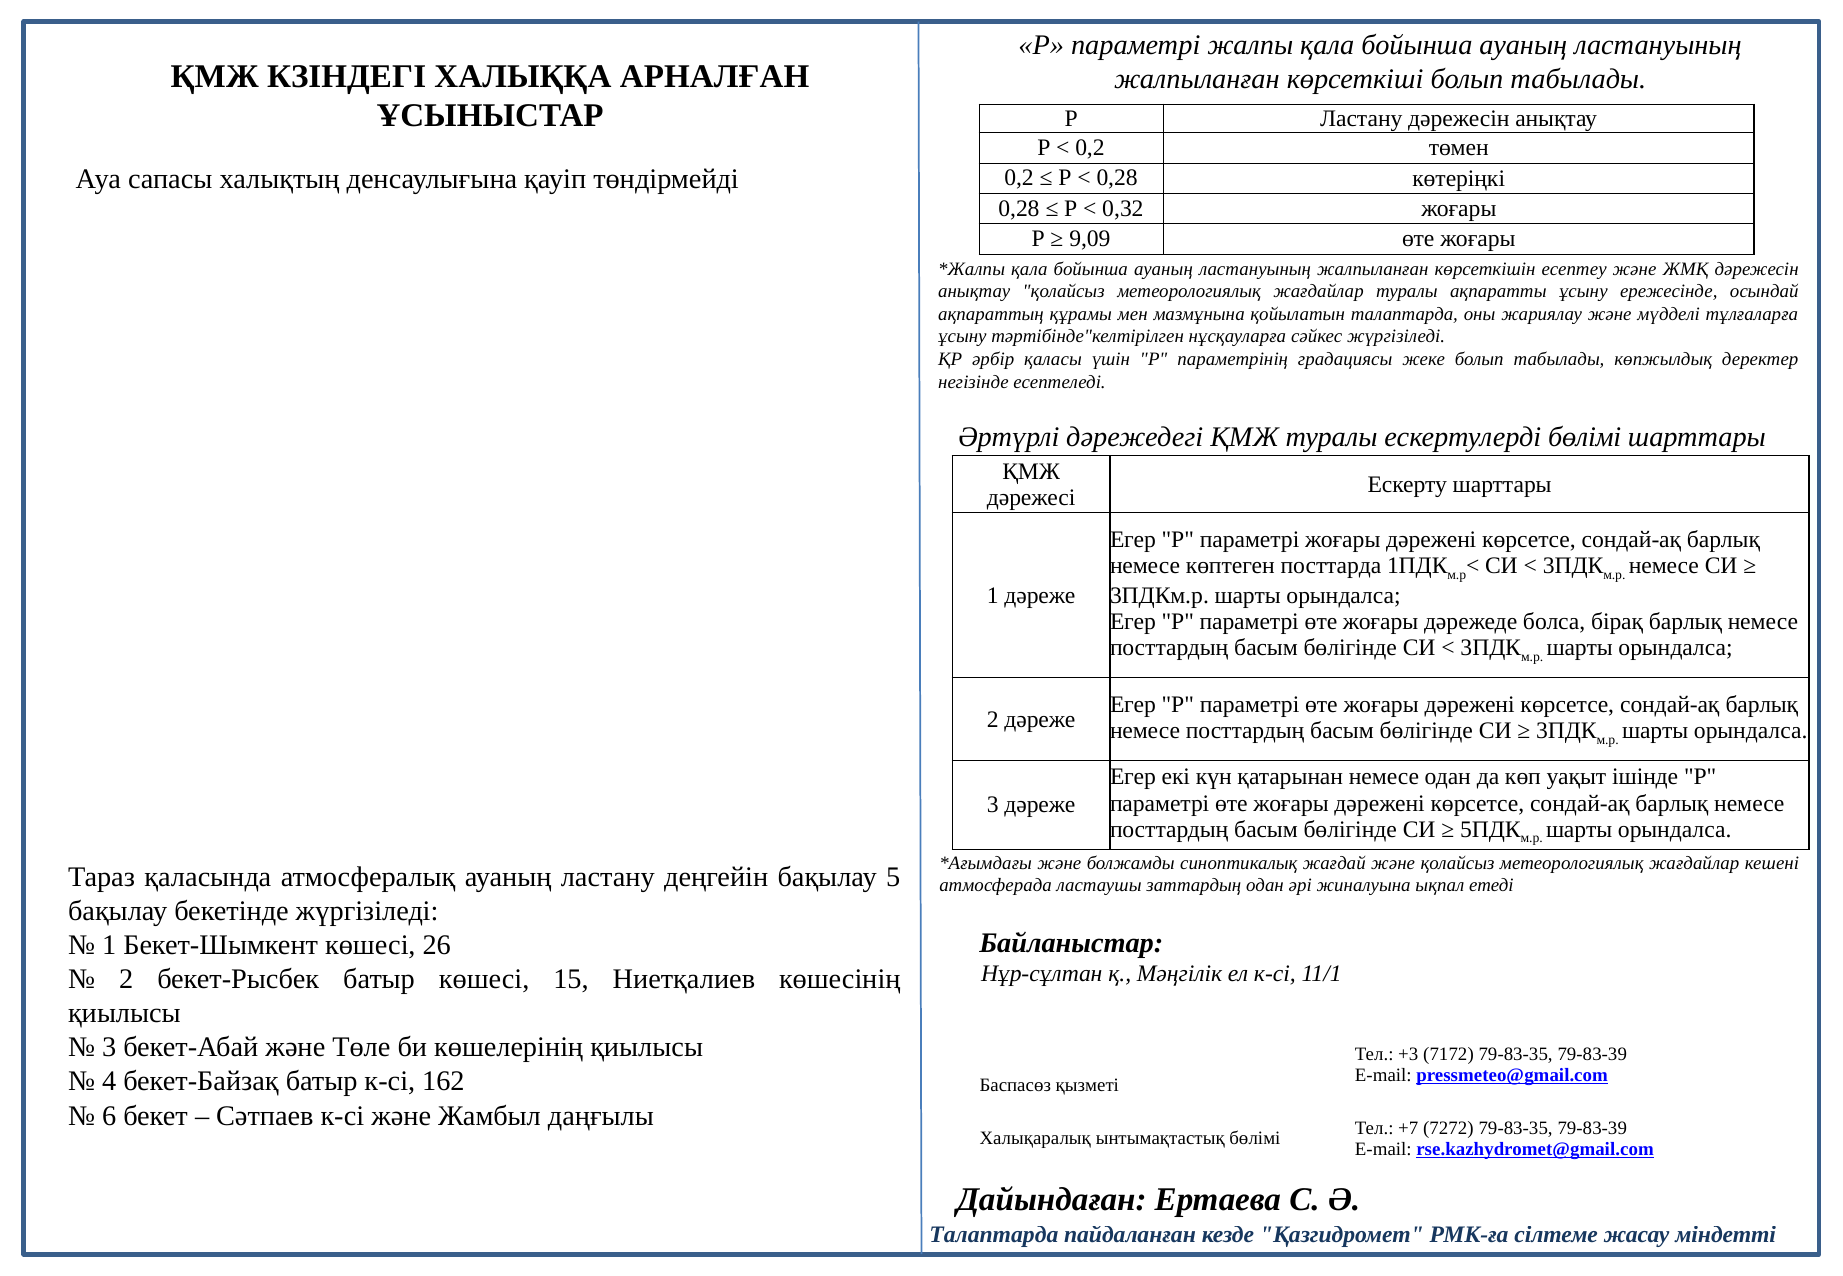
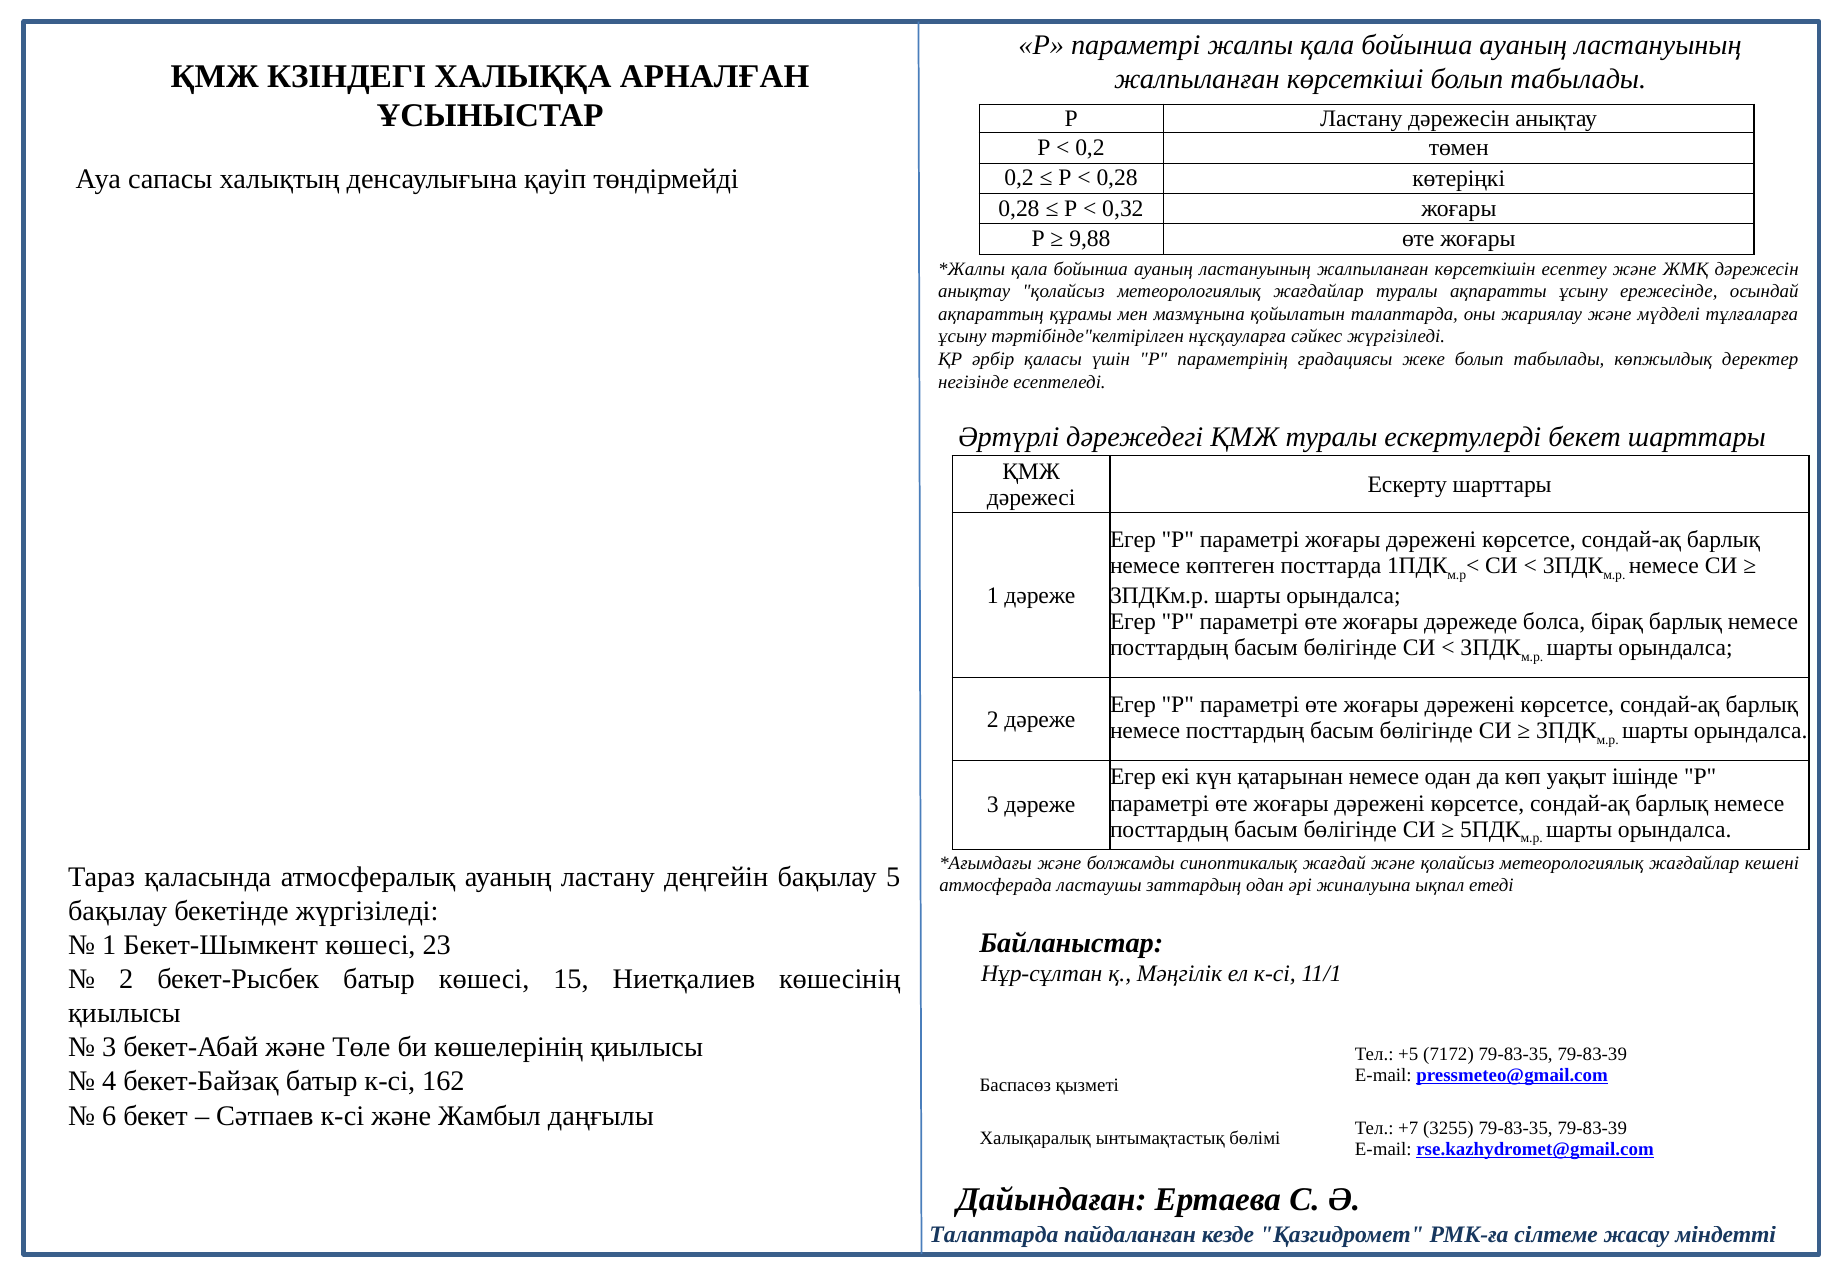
9,09: 9,09 -> 9,88 (1090, 239)
ескертулерді бөлімі: бөлімі -> бекет (1585, 437)
26: 26 -> 23 (437, 945)
+3: +3 -> +5 (1408, 1054)
7272: 7272 -> 3255 (1448, 1128)
